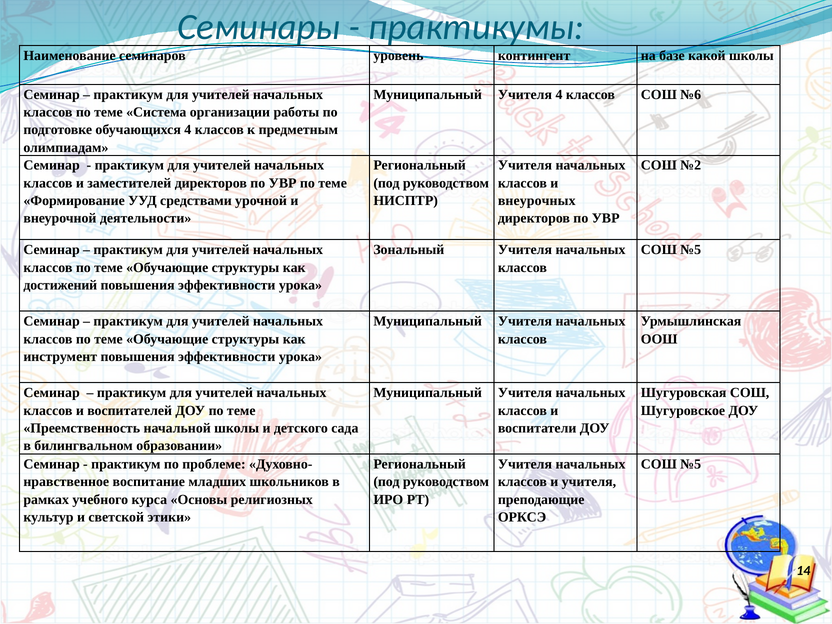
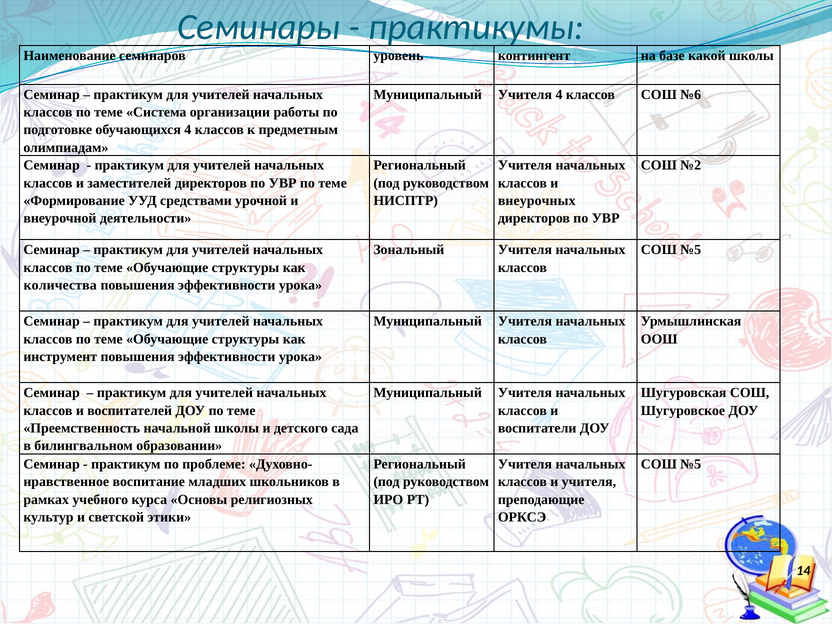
достижений: достижений -> количества (60, 285)
